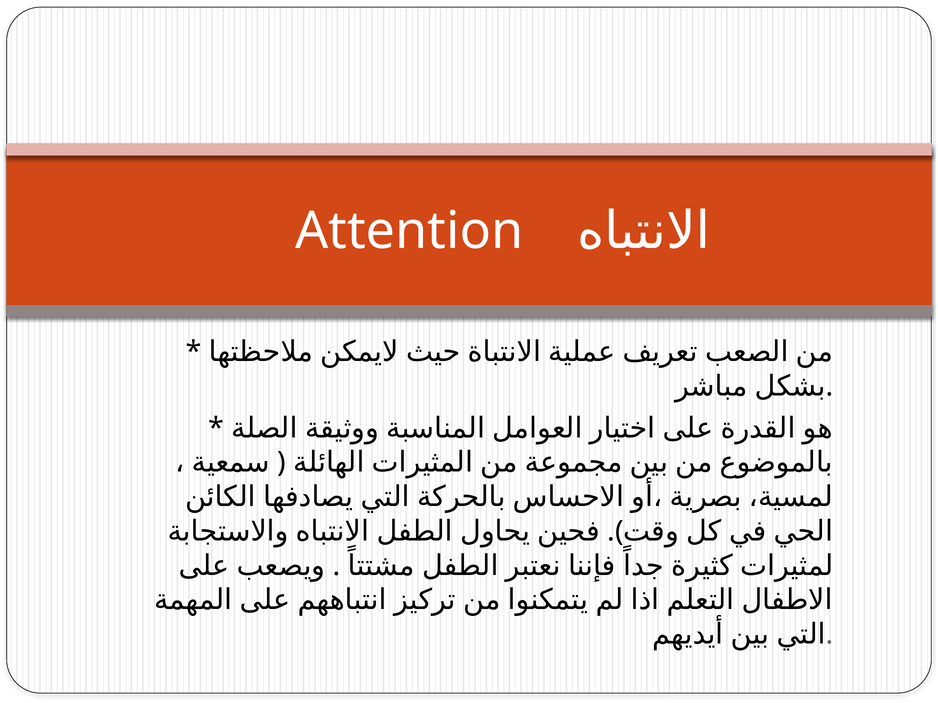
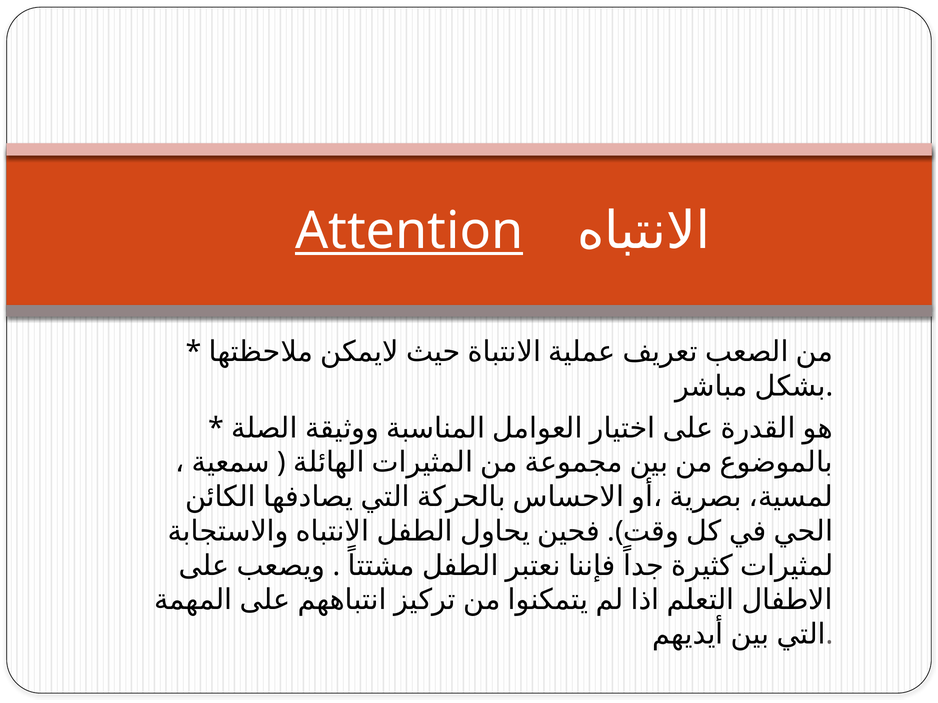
Attention underline: none -> present (409, 231)
